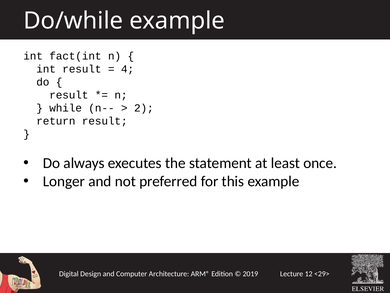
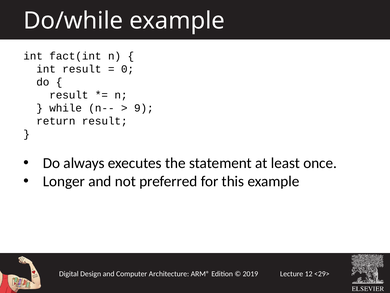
4: 4 -> 0 (128, 69)
2: 2 -> 9 (144, 108)
